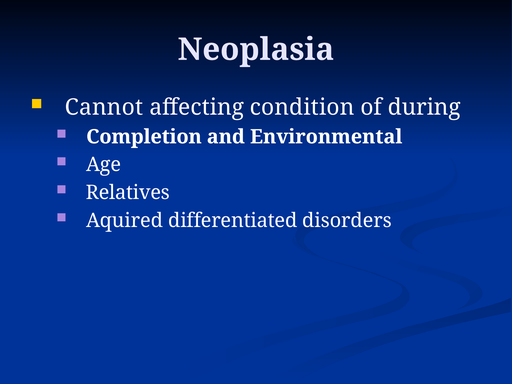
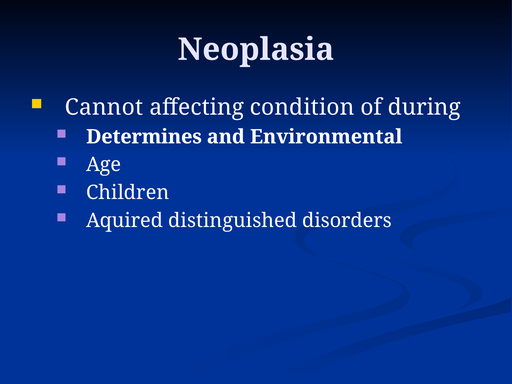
Completion: Completion -> Determines (144, 137)
Relatives: Relatives -> Children (128, 193)
differentiated: differentiated -> distinguished (233, 221)
